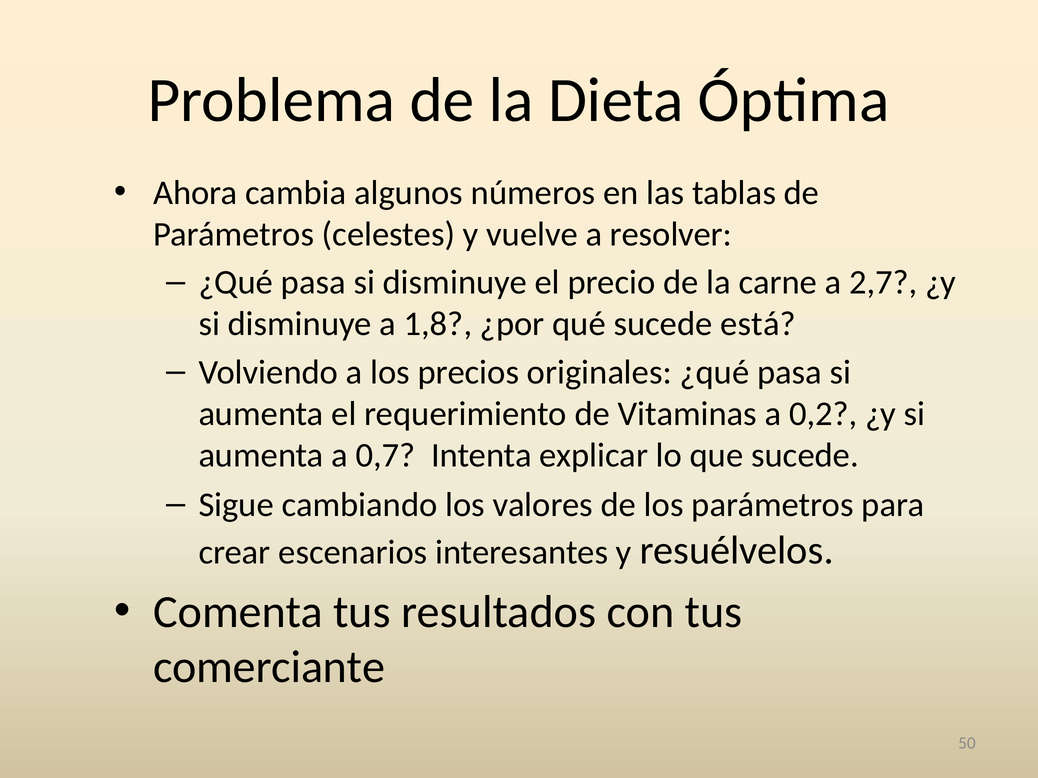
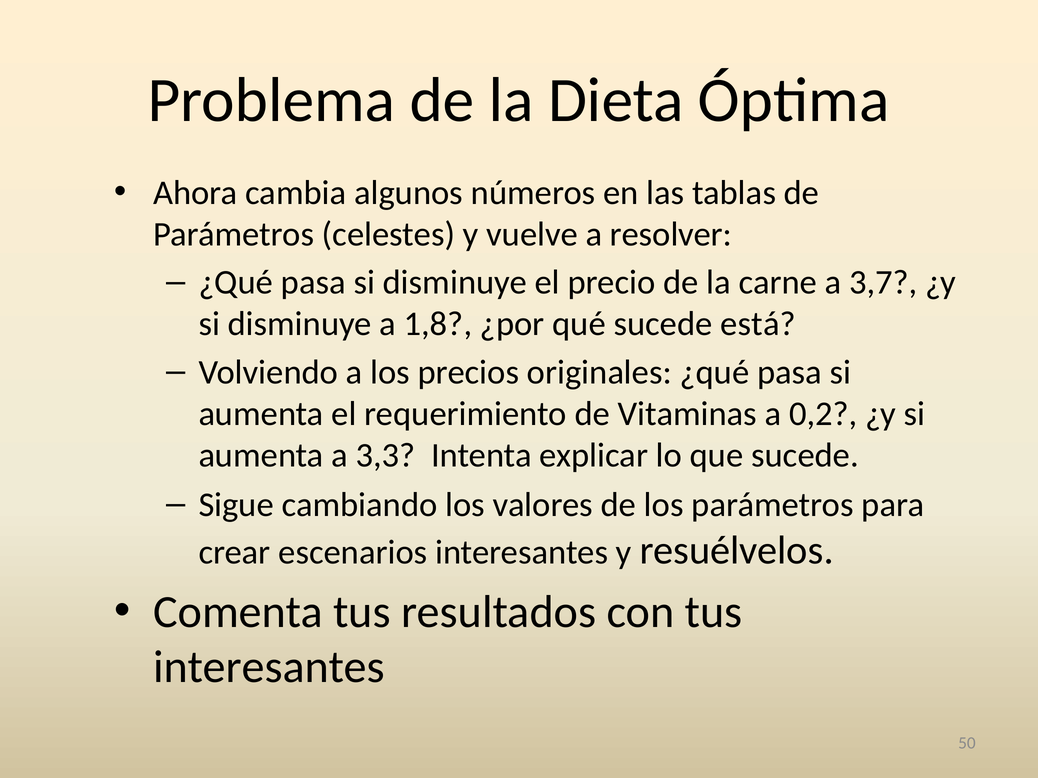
2,7: 2,7 -> 3,7 (883, 283)
0,7: 0,7 -> 3,3 (386, 456)
comerciante: comerciante -> interesantes (269, 668)
